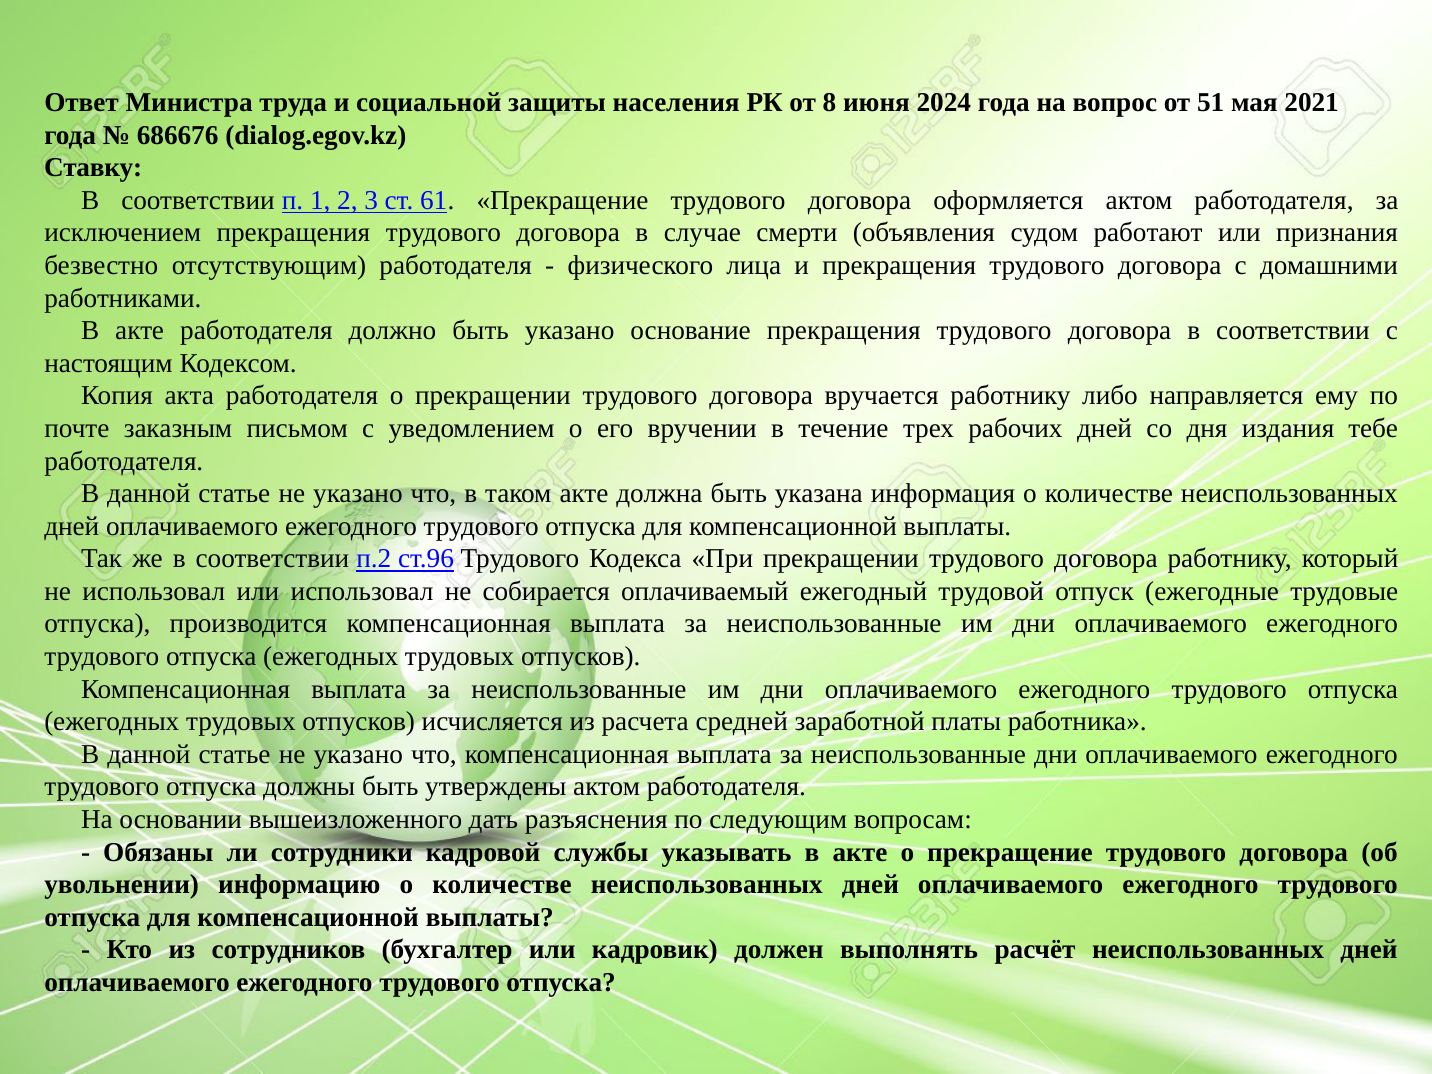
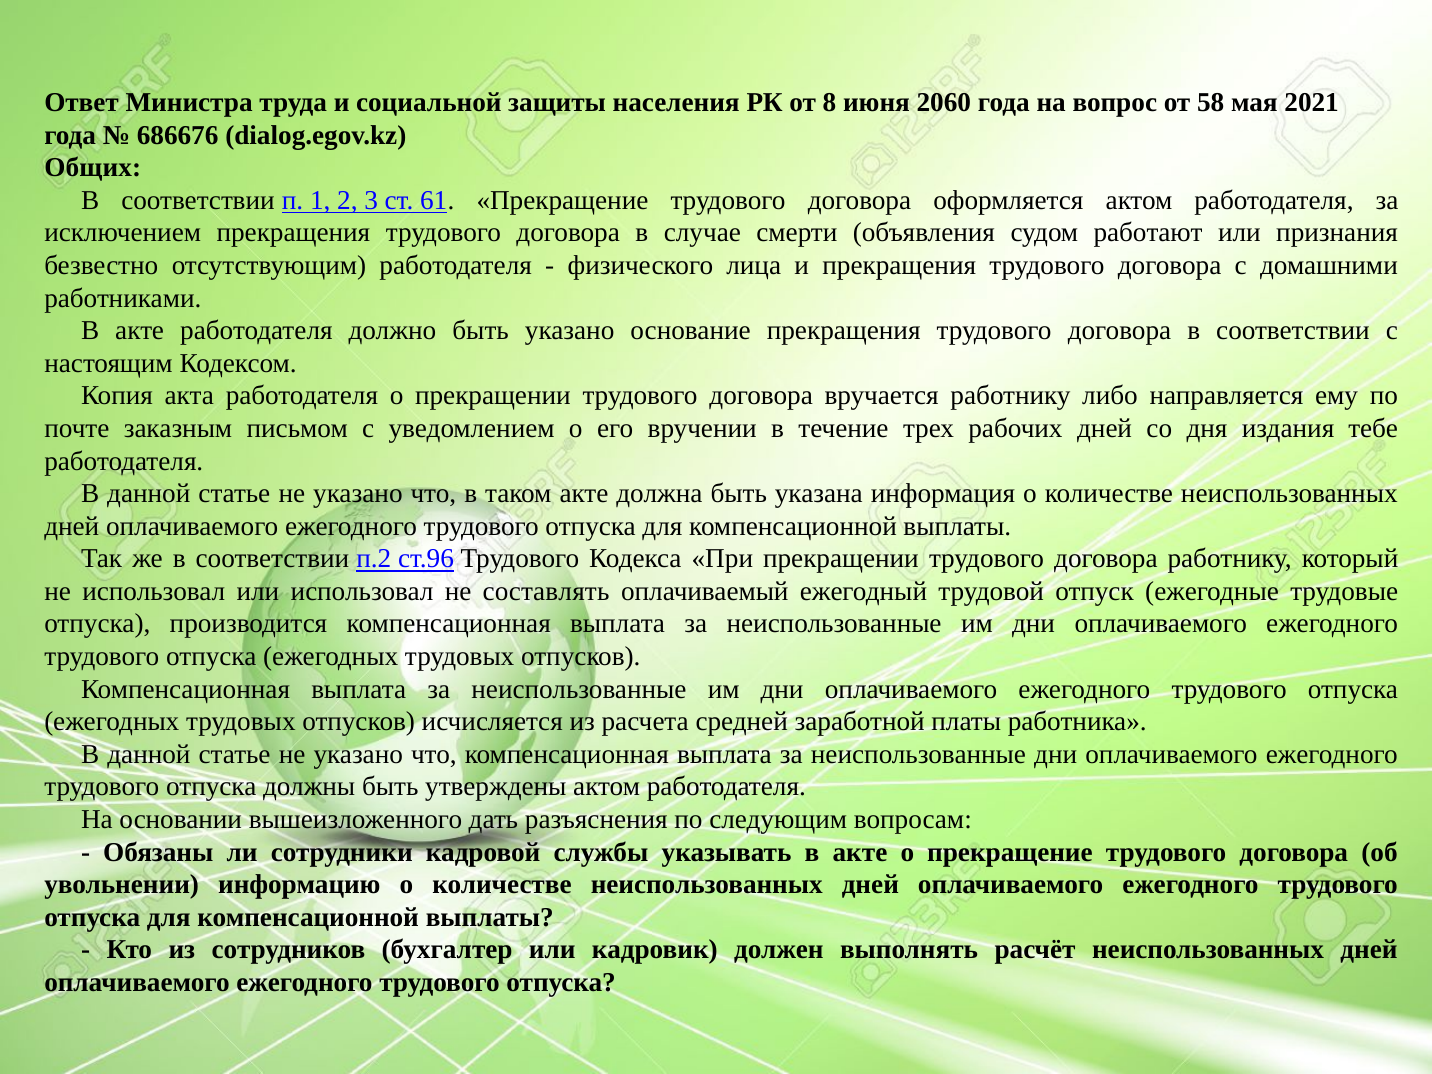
2024: 2024 -> 2060 (944, 103)
51: 51 -> 58 (1211, 103)
Ставку: Ставку -> Общих (93, 168)
собирается: собирается -> составлять (546, 591)
